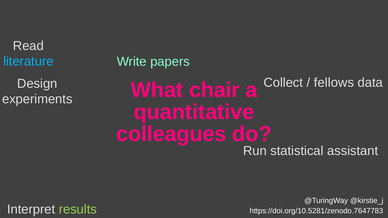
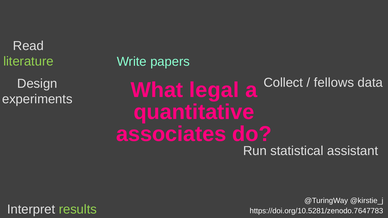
literature colour: light blue -> light green (28, 61)
chair: chair -> legal (214, 90)
colleagues: colleagues -> associates (171, 134)
